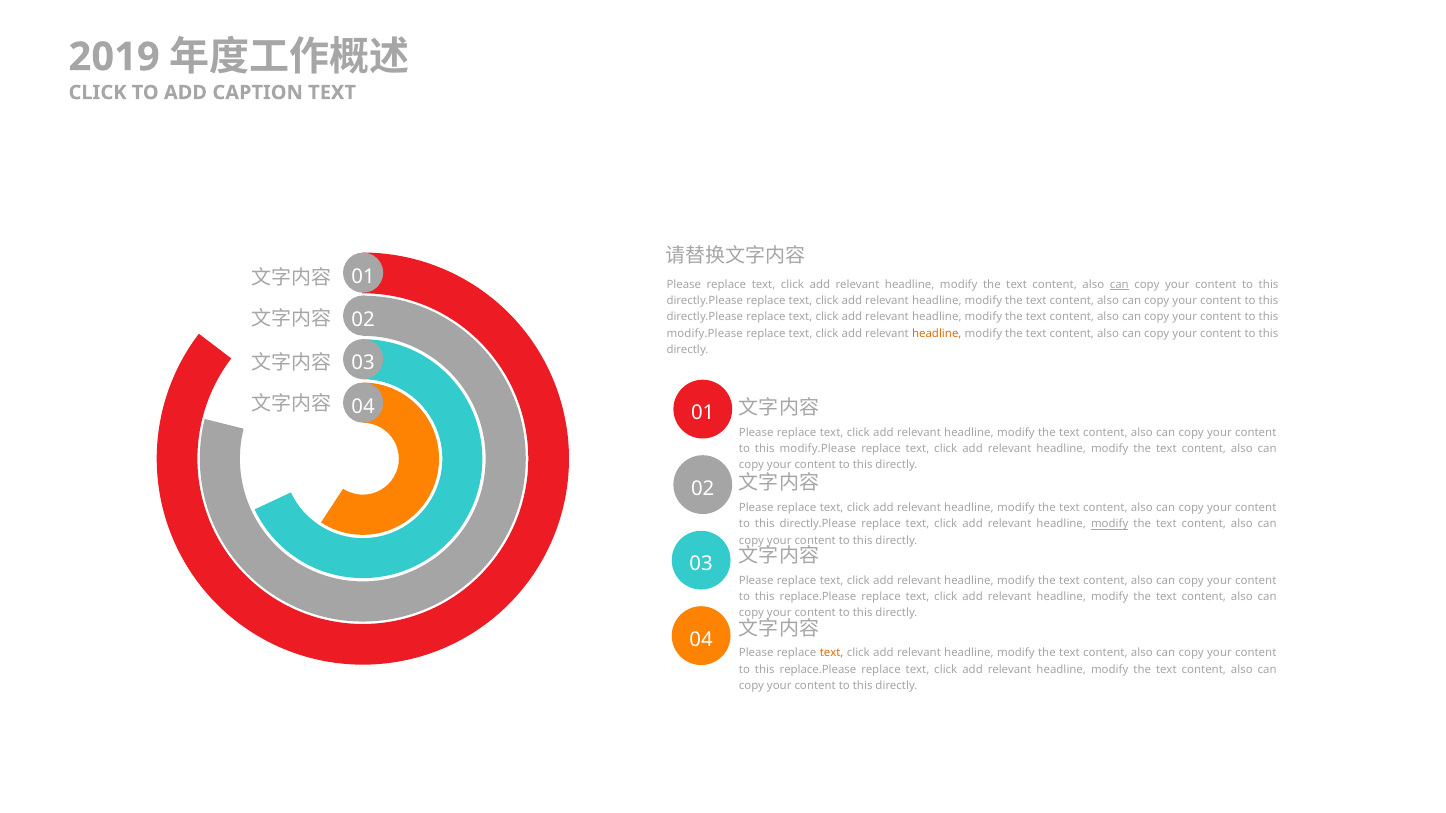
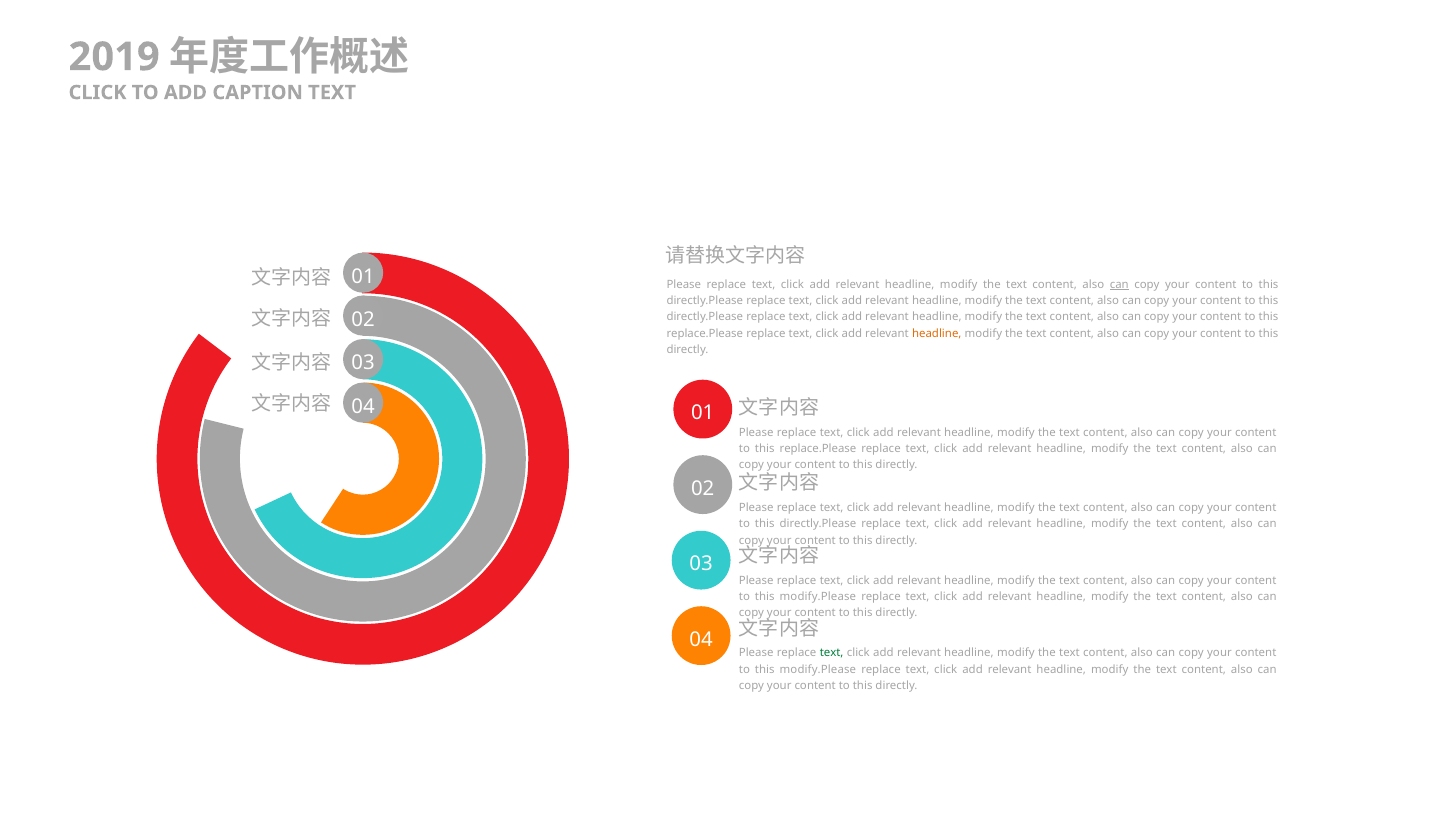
modify.Please: modify.Please -> replace.Please (705, 334)
modify.Please: modify.Please -> replace.Please (818, 449)
modify underline: present -> none (1110, 524)
replace.Please: replace.Please -> modify.Please (818, 597)
text colour: orange -> green (832, 653)
replace.Please: replace.Please -> modify.Please (818, 670)
